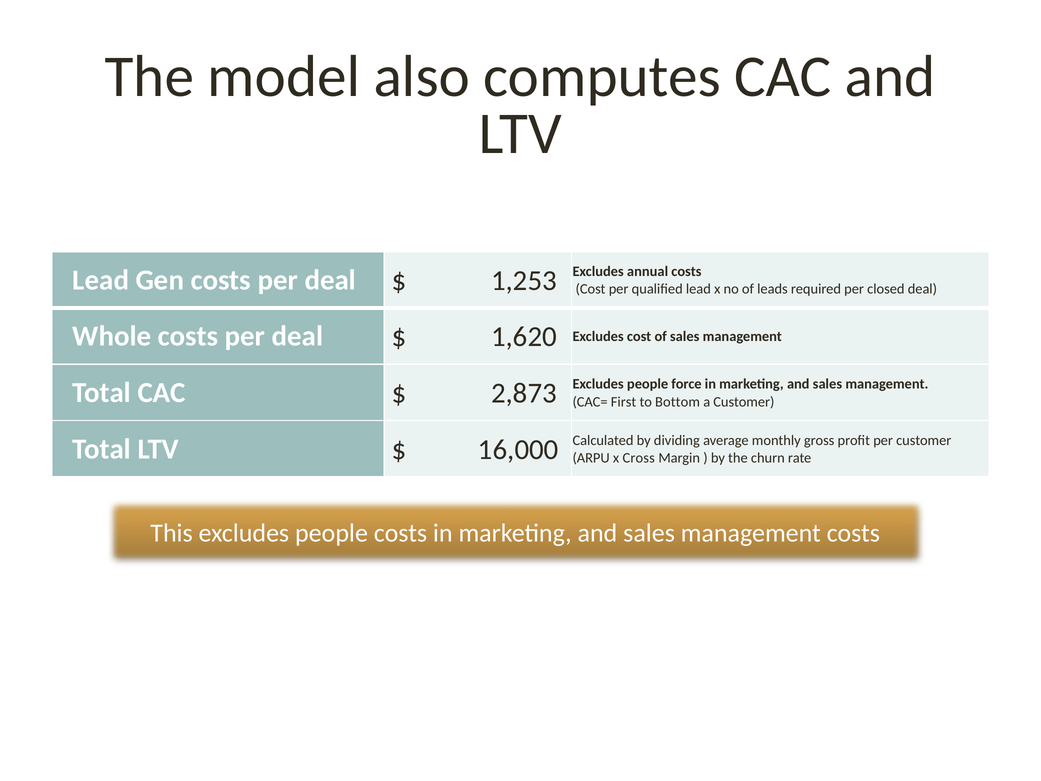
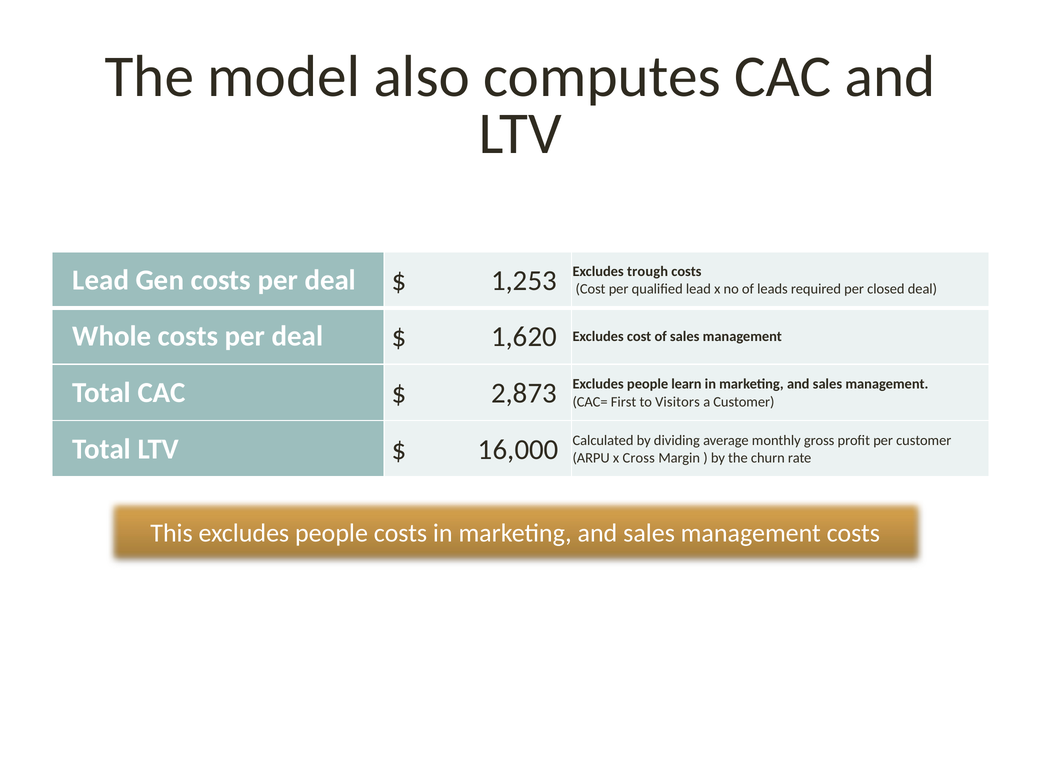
annual: annual -> trough (648, 272)
force: force -> learn (686, 384)
Bottom: Bottom -> Visitors (677, 402)
